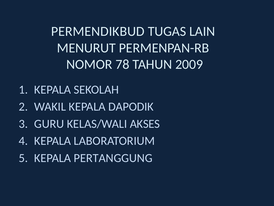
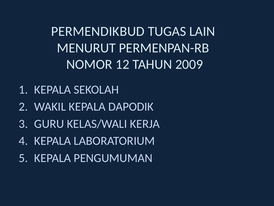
78: 78 -> 12 (122, 64)
AKSES: AKSES -> KERJA (145, 124)
PERTANGGUNG: PERTANGGUNG -> PENGUMUMAN (113, 158)
